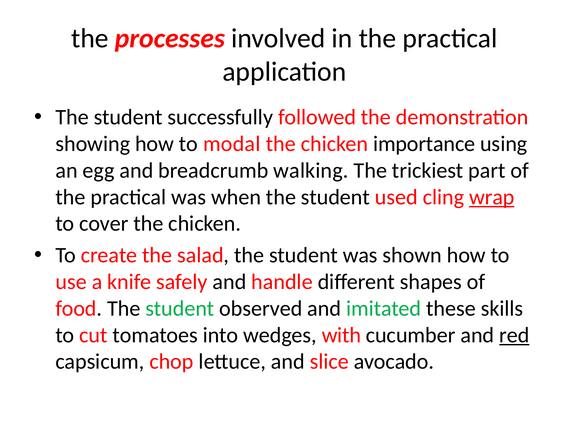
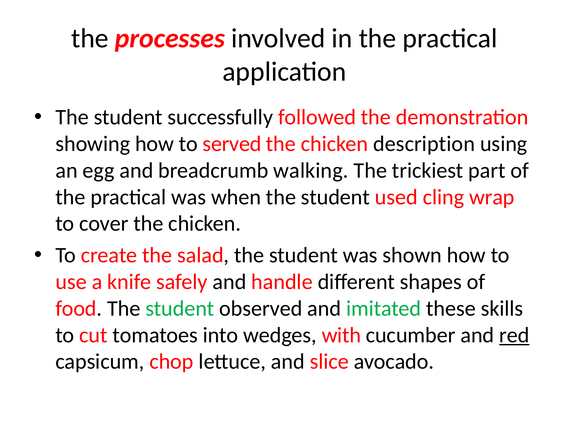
modal: modal -> served (232, 144)
importance: importance -> description (424, 144)
wrap underline: present -> none (492, 197)
